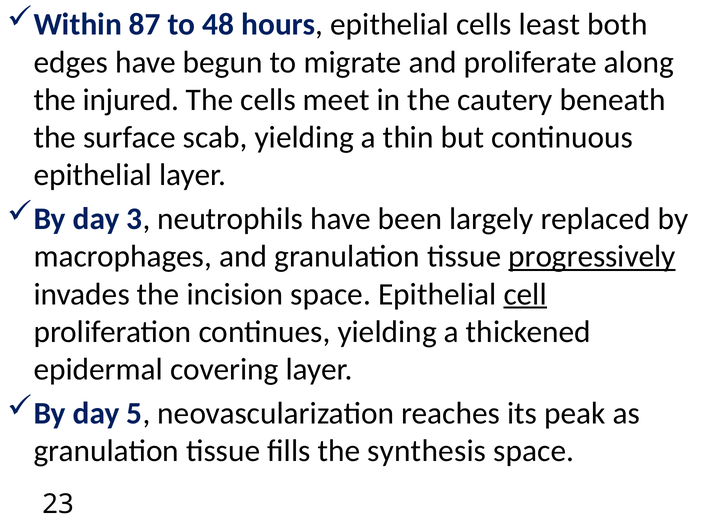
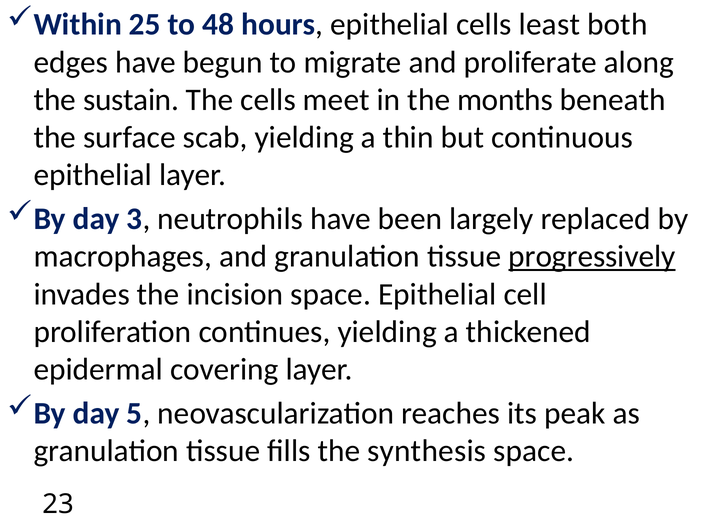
87: 87 -> 25 (145, 25)
injured: injured -> sustain (131, 100)
cautery: cautery -> months (505, 100)
cell underline: present -> none (525, 294)
